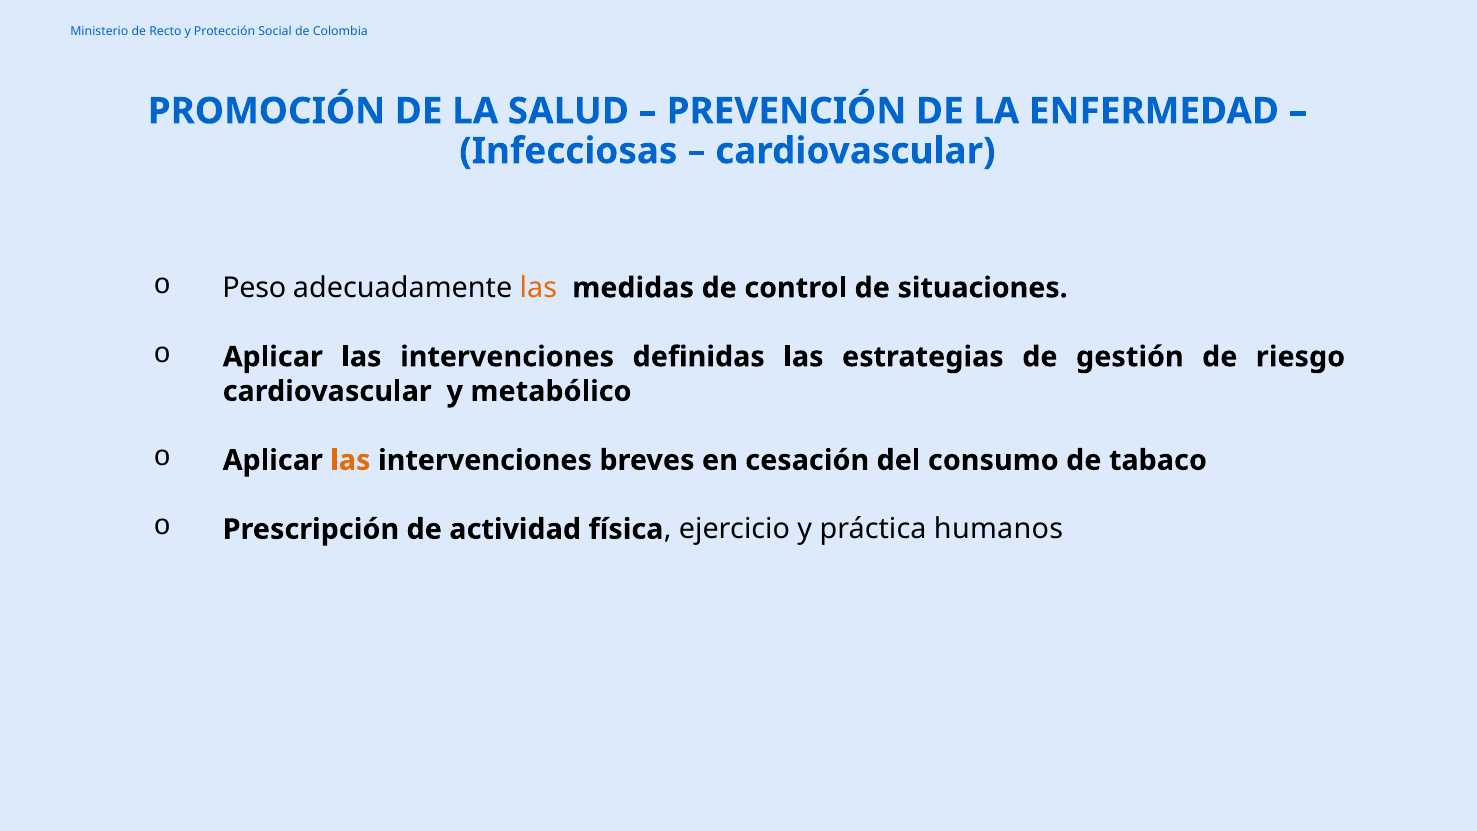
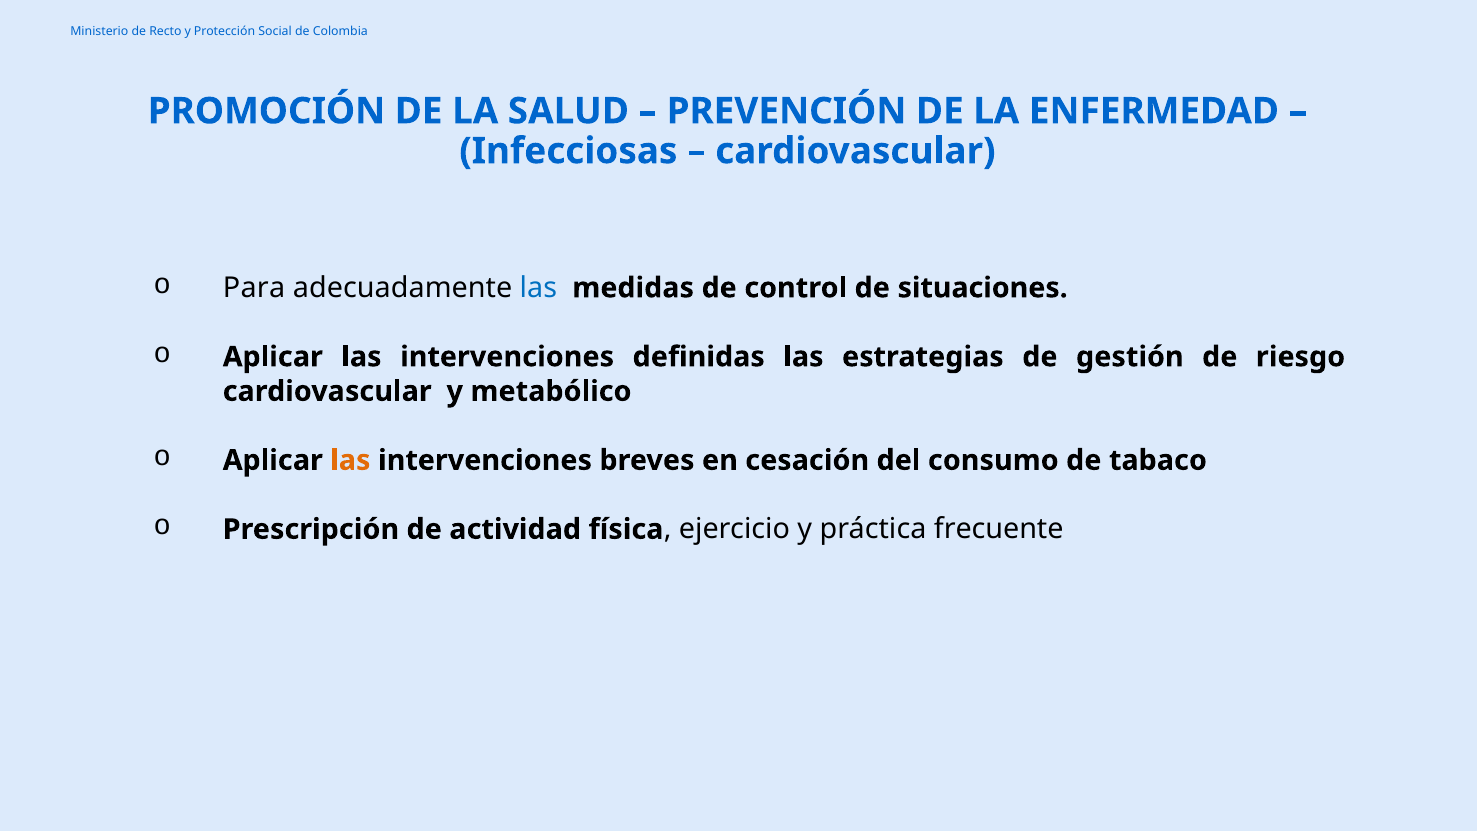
Peso: Peso -> Para (254, 288)
las colour: orange -> blue (538, 288)
humanos: humanos -> frecuente (999, 529)
